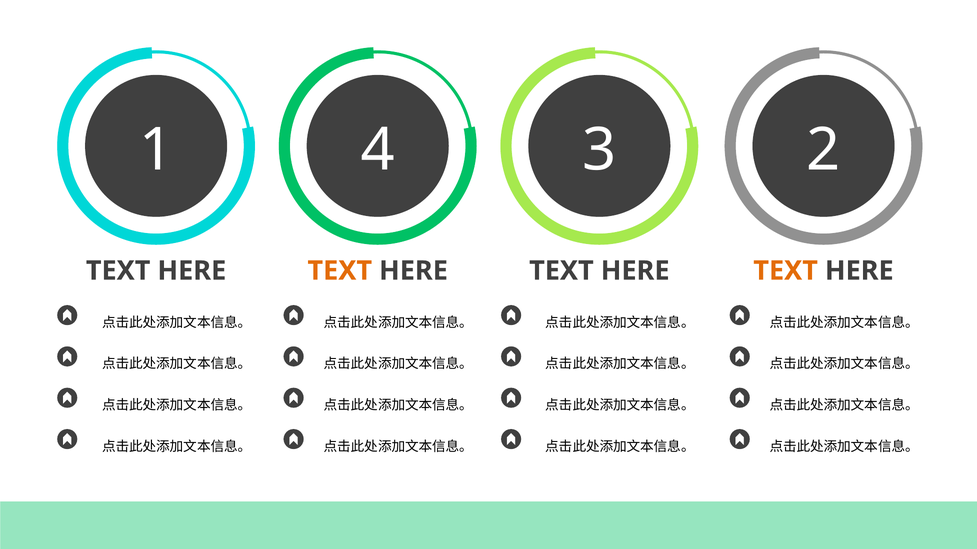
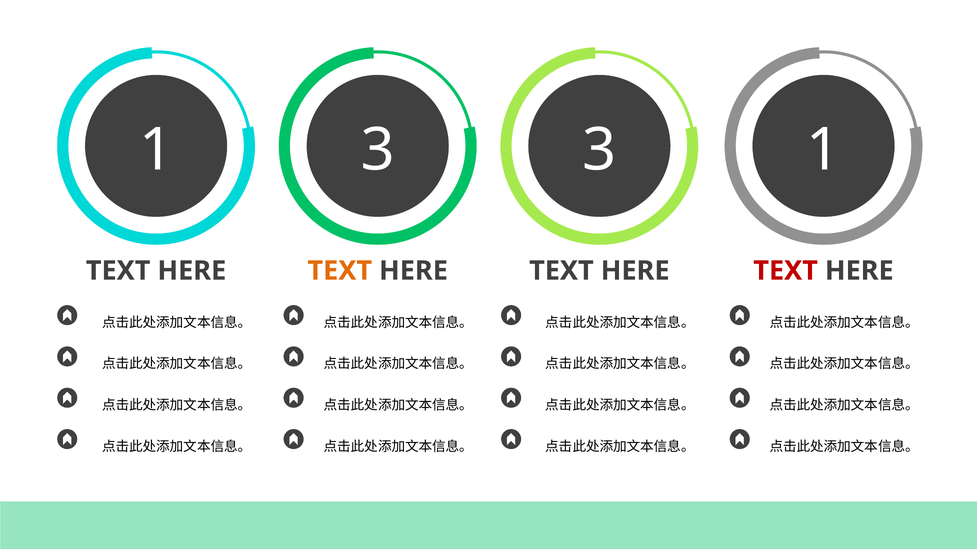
1 4: 4 -> 3 (378, 150)
3 2: 2 -> 1 (824, 150)
TEXT colour: orange -> red (786, 271)
